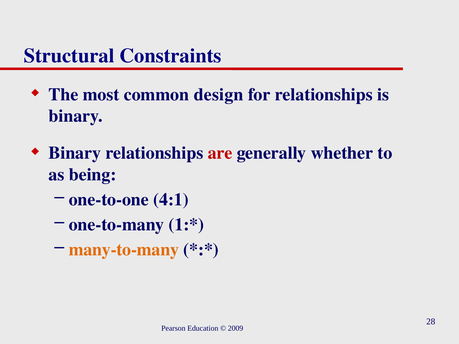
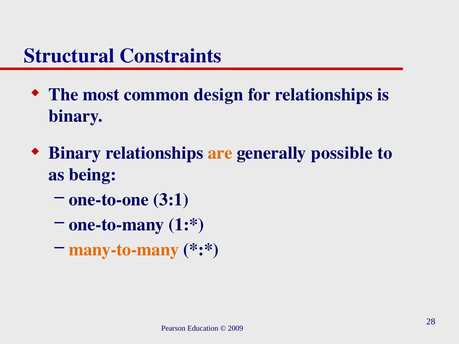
are colour: red -> orange (220, 153)
whether: whether -> possible (342, 153)
4:1: 4:1 -> 3:1 (171, 200)
